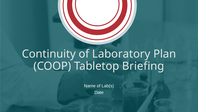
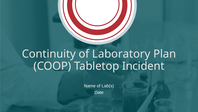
Briefing: Briefing -> Incident (143, 66)
